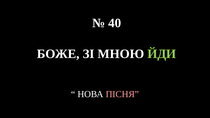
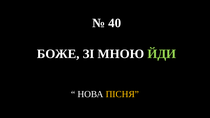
ПІСНЯ colour: pink -> yellow (122, 94)
